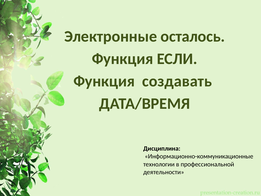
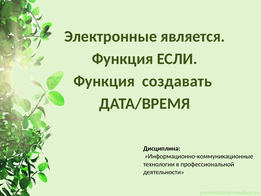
осталось: осталось -> является (193, 36)
